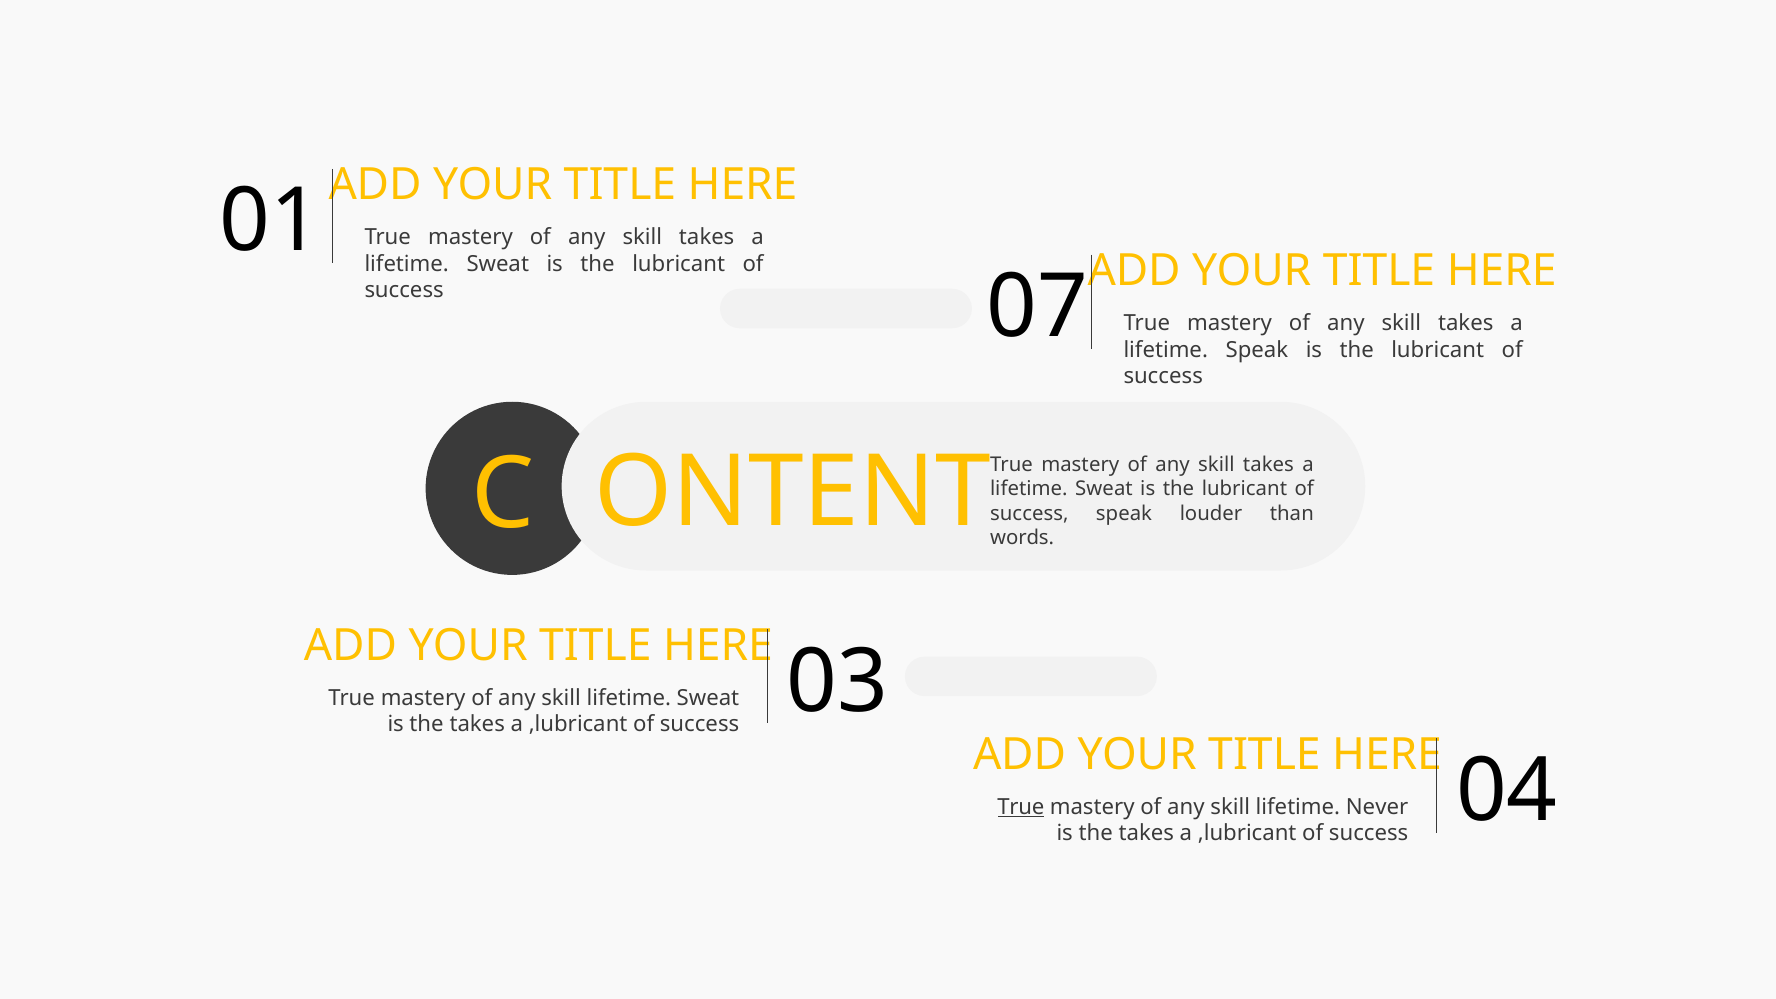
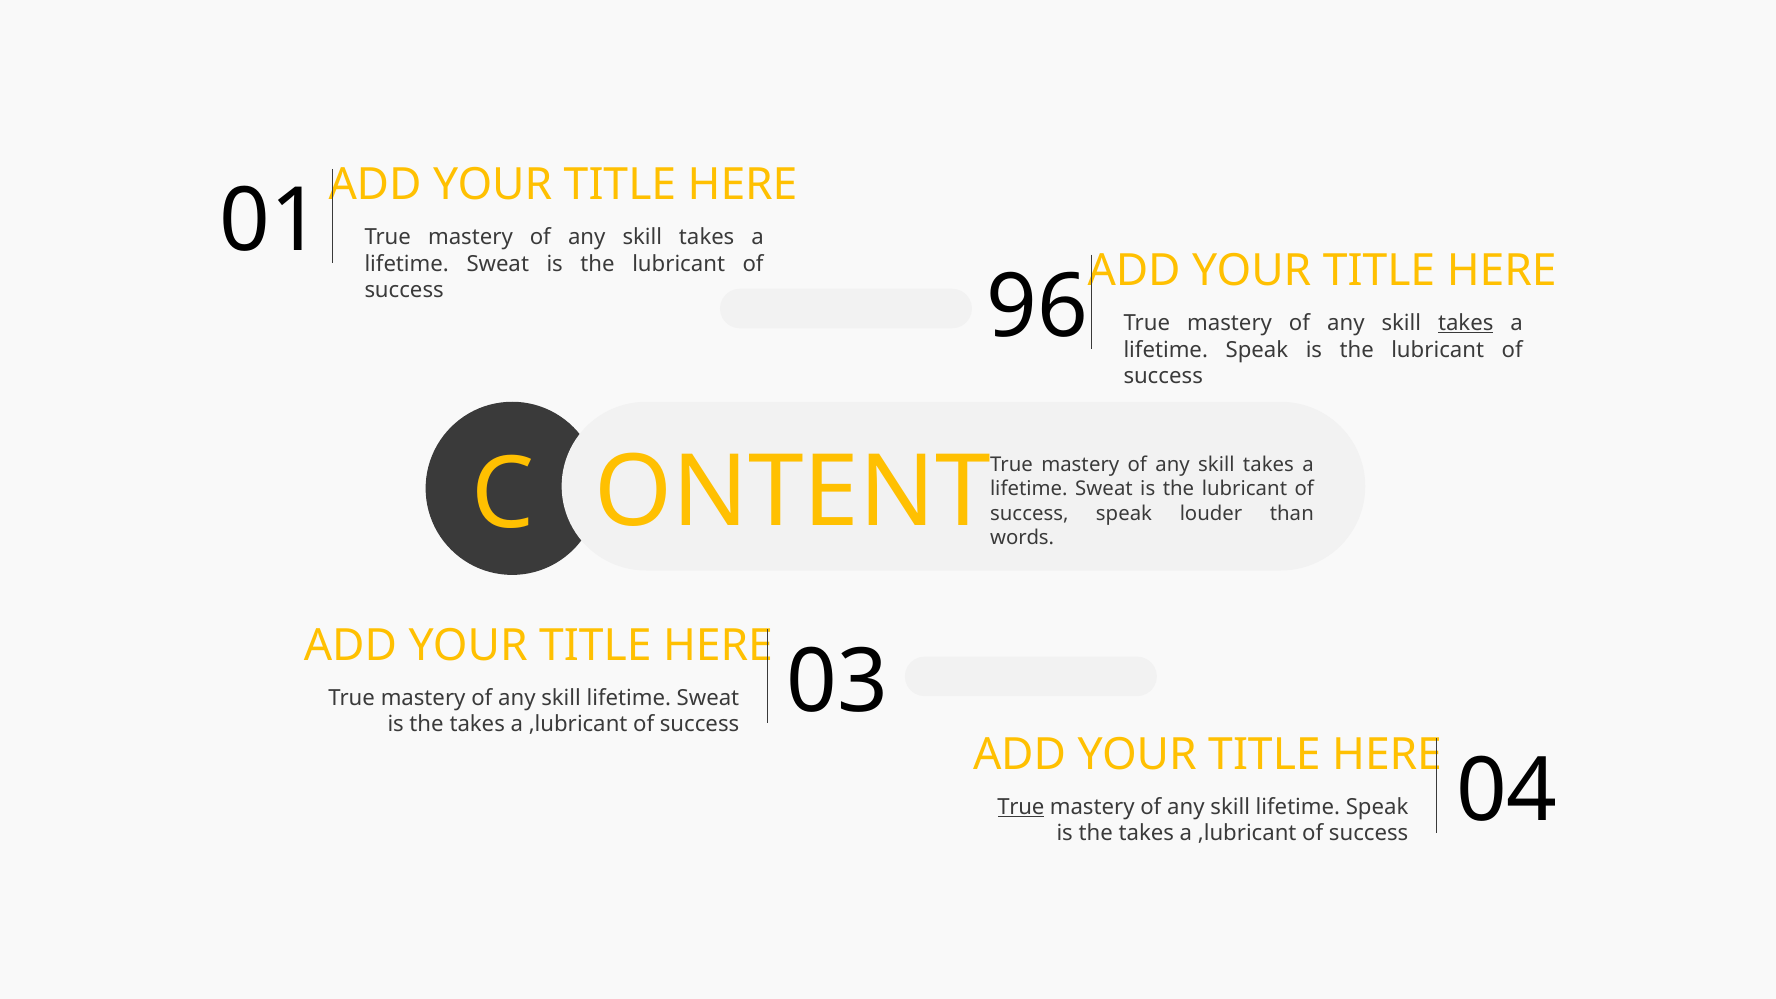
07: 07 -> 96 (1037, 307)
takes underline: none -> present (1466, 323)
skill lifetime Never: Never -> Speak (1377, 807)
